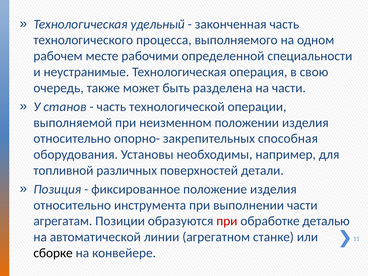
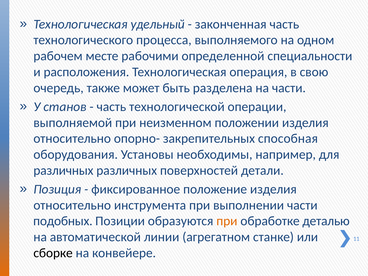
неустранимые: неустранимые -> расположения (86, 72)
топливной: топливной -> различных (63, 170)
агрегатам: агрегатам -> подобных (63, 221)
при colour: red -> orange (227, 221)
